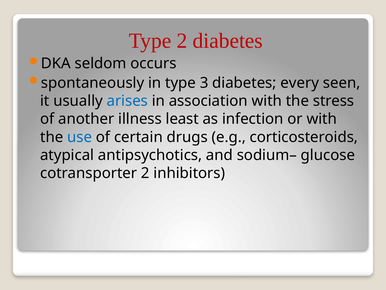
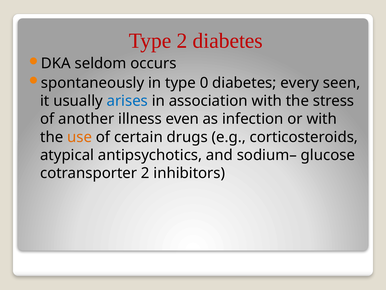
3: 3 -> 0 (204, 83)
least: least -> even (182, 119)
use colour: blue -> orange (80, 137)
